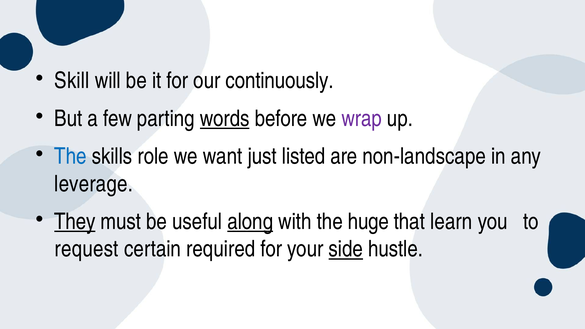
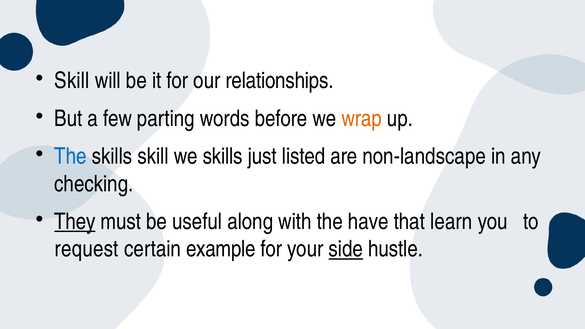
continuously: continuously -> relationships (280, 81)
words underline: present -> none (225, 119)
wrap colour: purple -> orange (362, 119)
skills role: role -> skill (153, 156)
we want: want -> skills (223, 156)
leverage: leverage -> checking (94, 184)
along underline: present -> none (250, 222)
huge: huge -> have (368, 222)
required: required -> example (221, 249)
